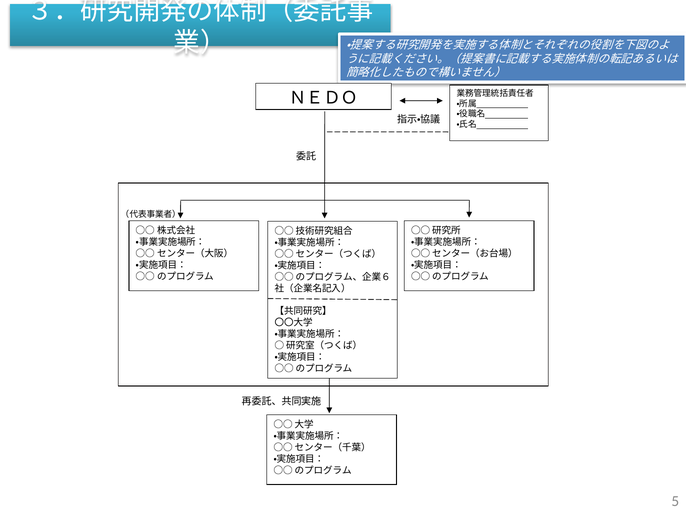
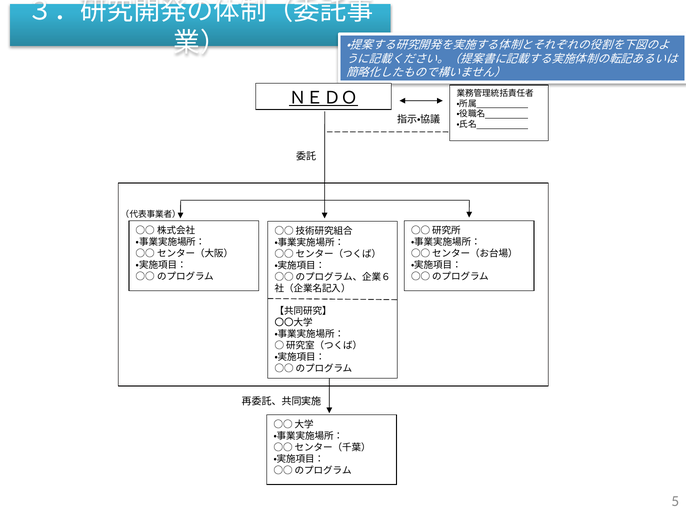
ＮＥＤＯ underline: none -> present (324, 98)
